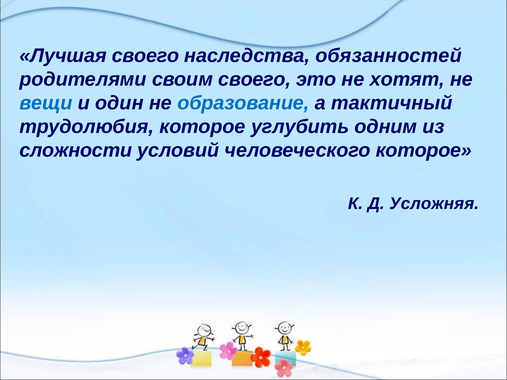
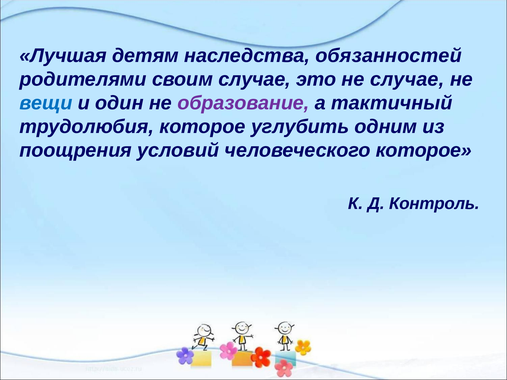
Лучшая своего: своего -> детям (145, 56)
своим своего: своего -> случае (255, 79)
не хотят: хотят -> случае (407, 79)
образование colour: blue -> purple (243, 103)
сложности: сложности -> поощрения (76, 151)
Усложняя: Усложняя -> Контроль (434, 204)
